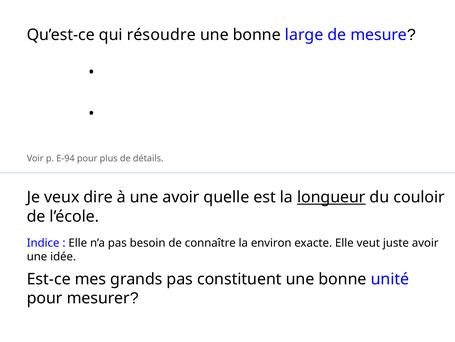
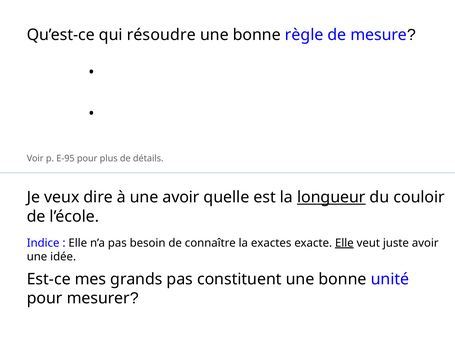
large: large -> règle (304, 35)
E-94: E-94 -> E-95 (65, 158)
environ: environ -> exactes (271, 242)
Elle underline: none -> present (344, 242)
